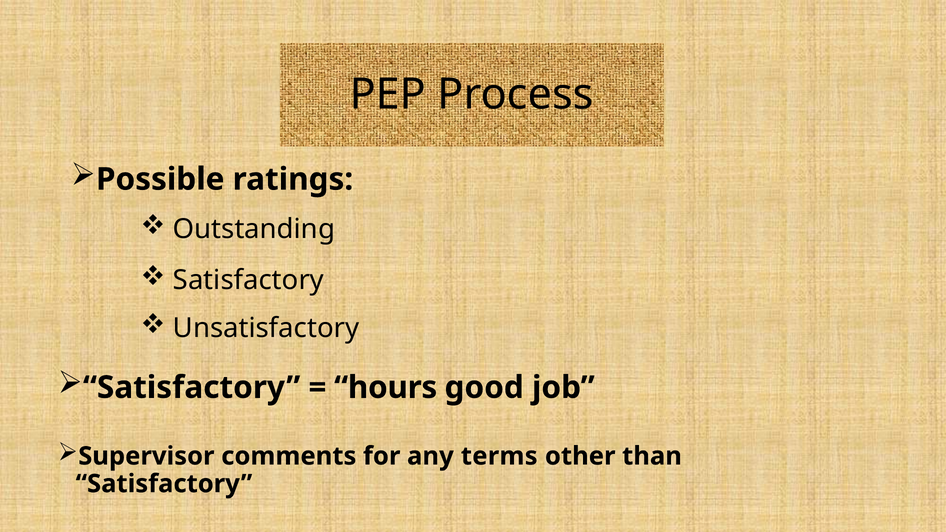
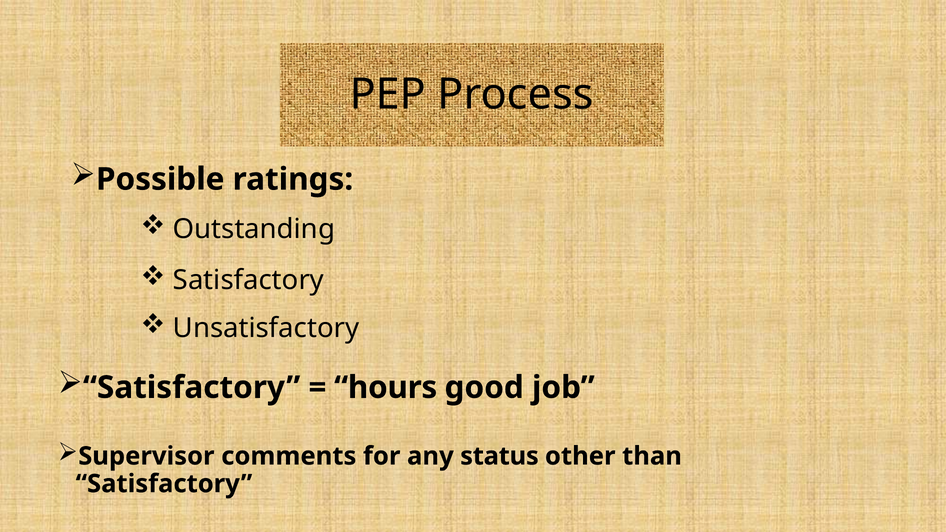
terms: terms -> status (499, 456)
